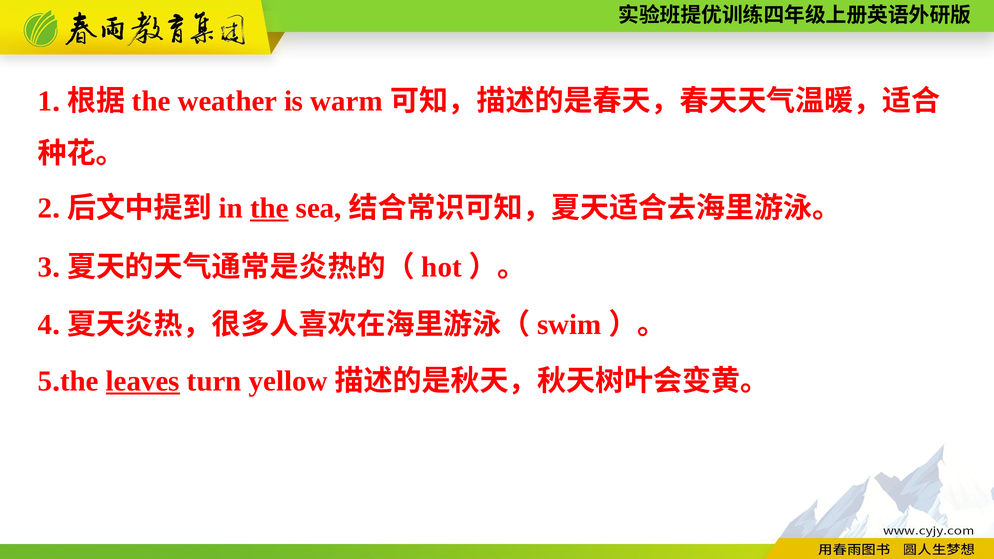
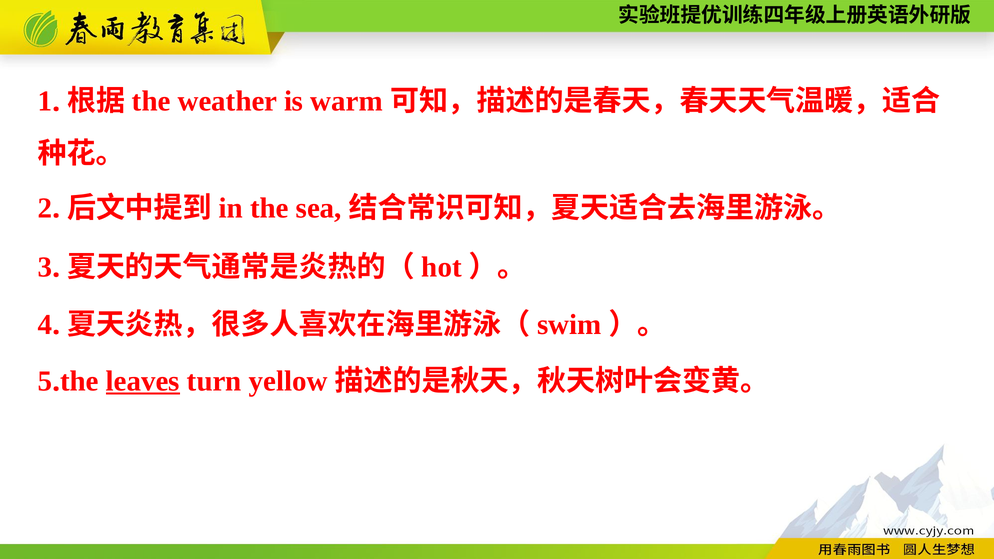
the underline: present -> none (269, 208)
